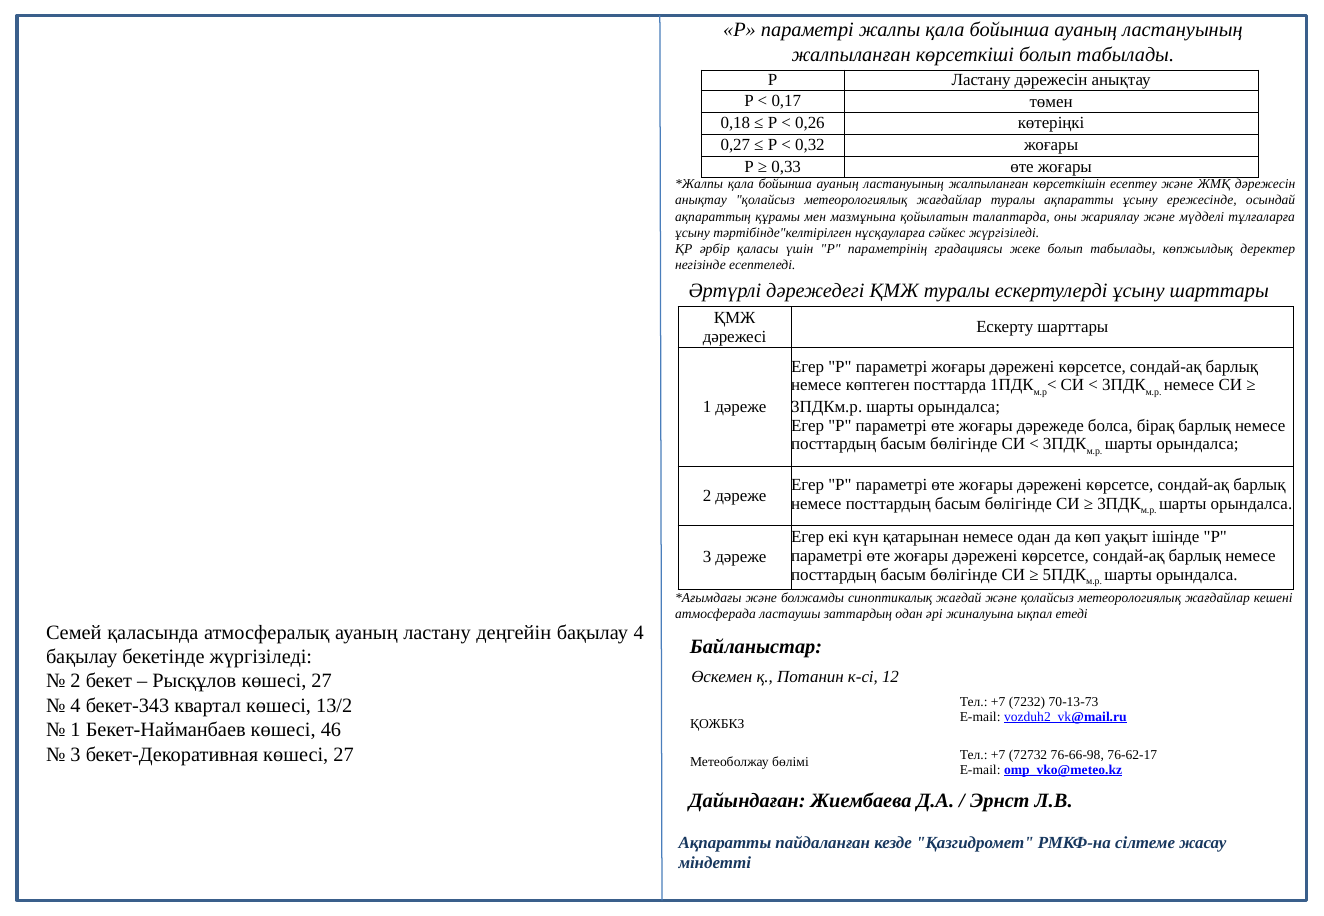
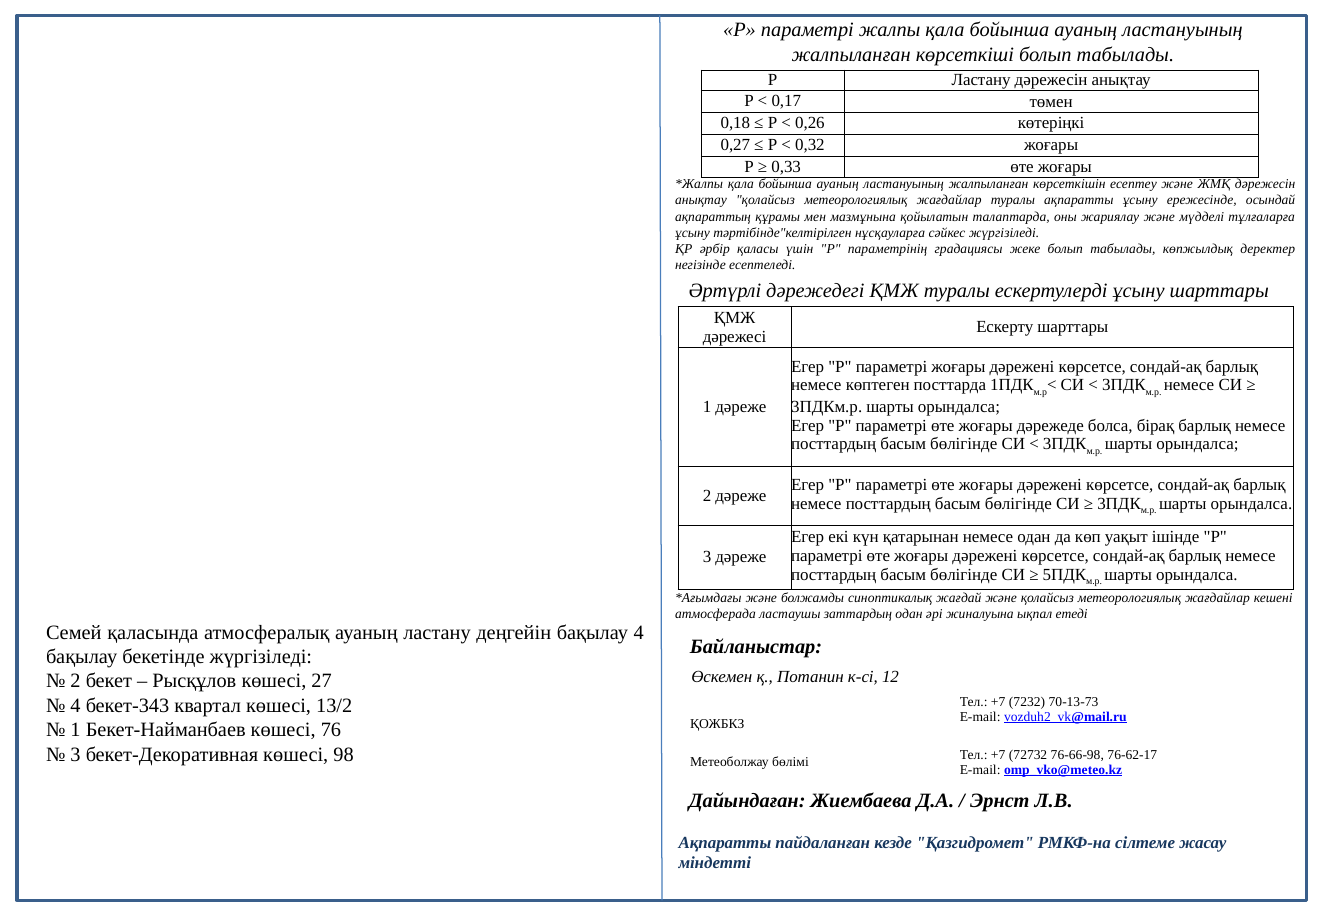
46: 46 -> 76 (331, 731)
бекет-Декоративная көшесі 27: 27 -> 98 (344, 755)
